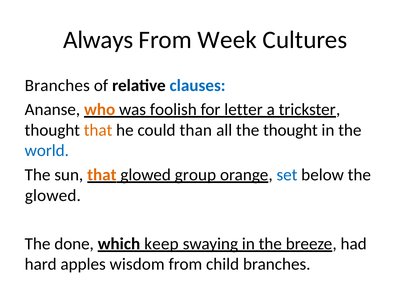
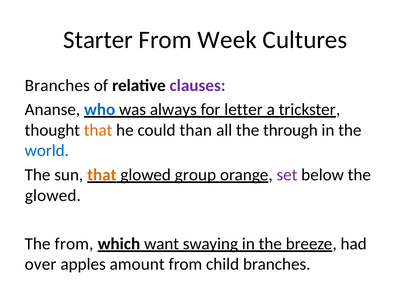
Always: Always -> Starter (98, 40)
clauses colour: blue -> purple (198, 85)
who colour: orange -> blue (100, 110)
foolish: foolish -> always (173, 110)
the thought: thought -> through (290, 130)
set colour: blue -> purple (287, 175)
The done: done -> from (74, 244)
keep: keep -> want (162, 244)
hard: hard -> over (41, 264)
wisdom: wisdom -> amount (137, 264)
